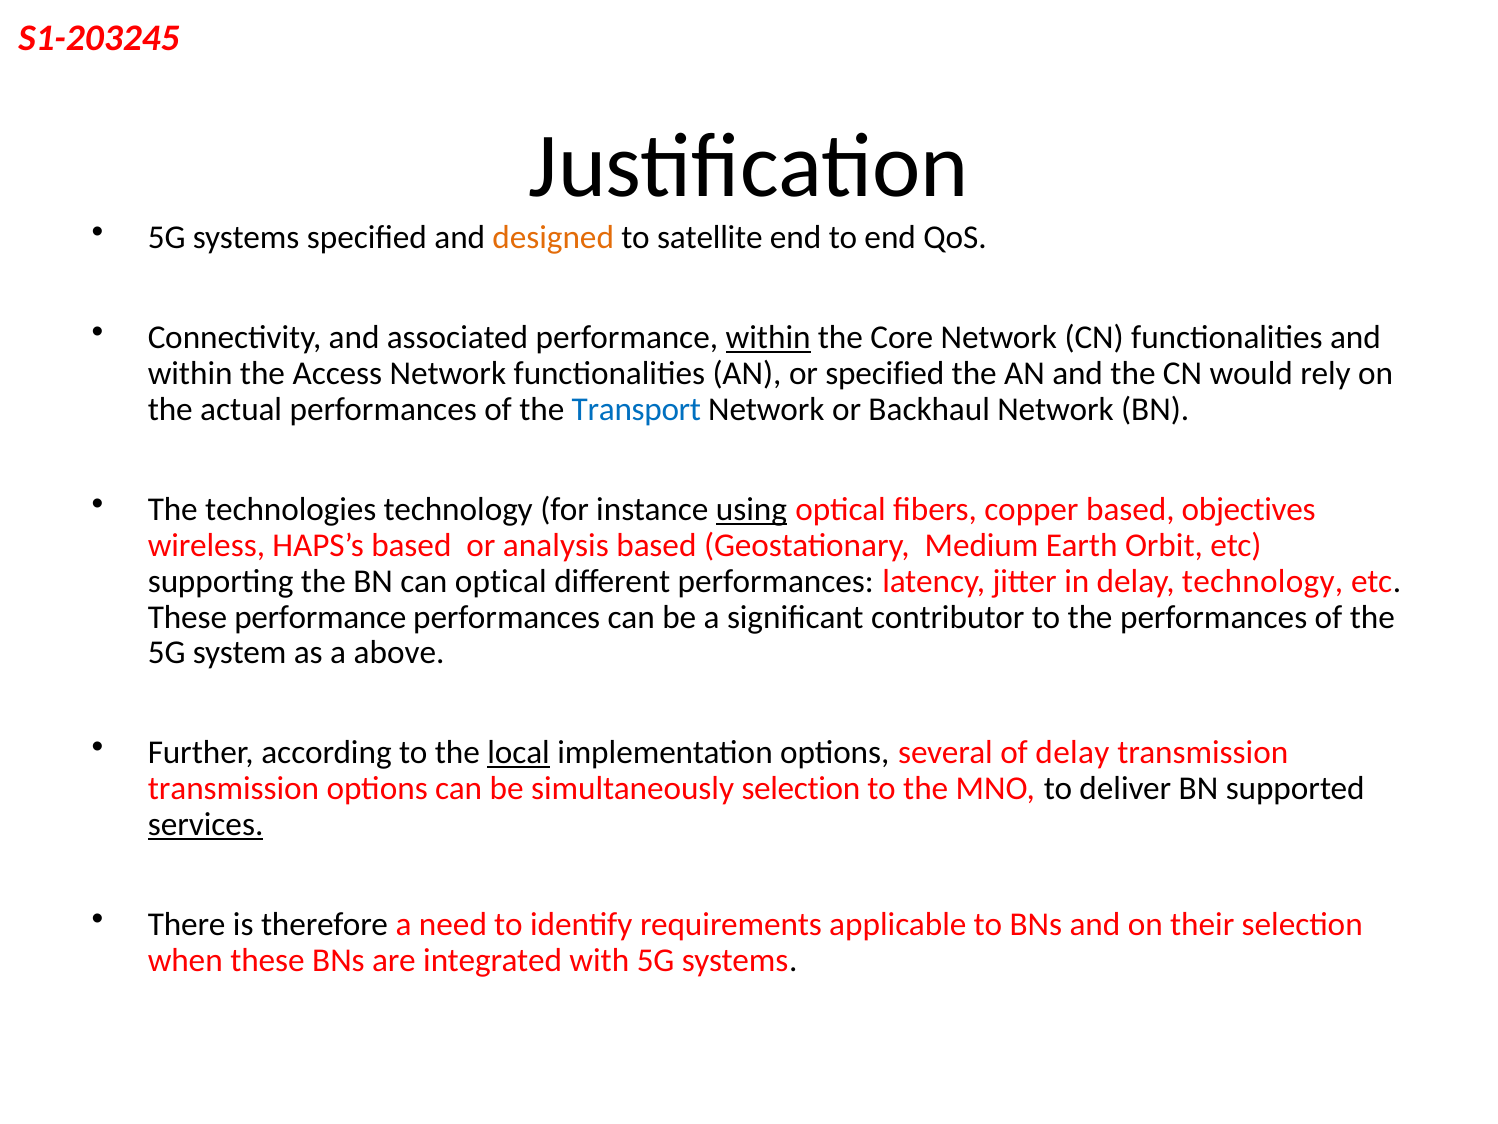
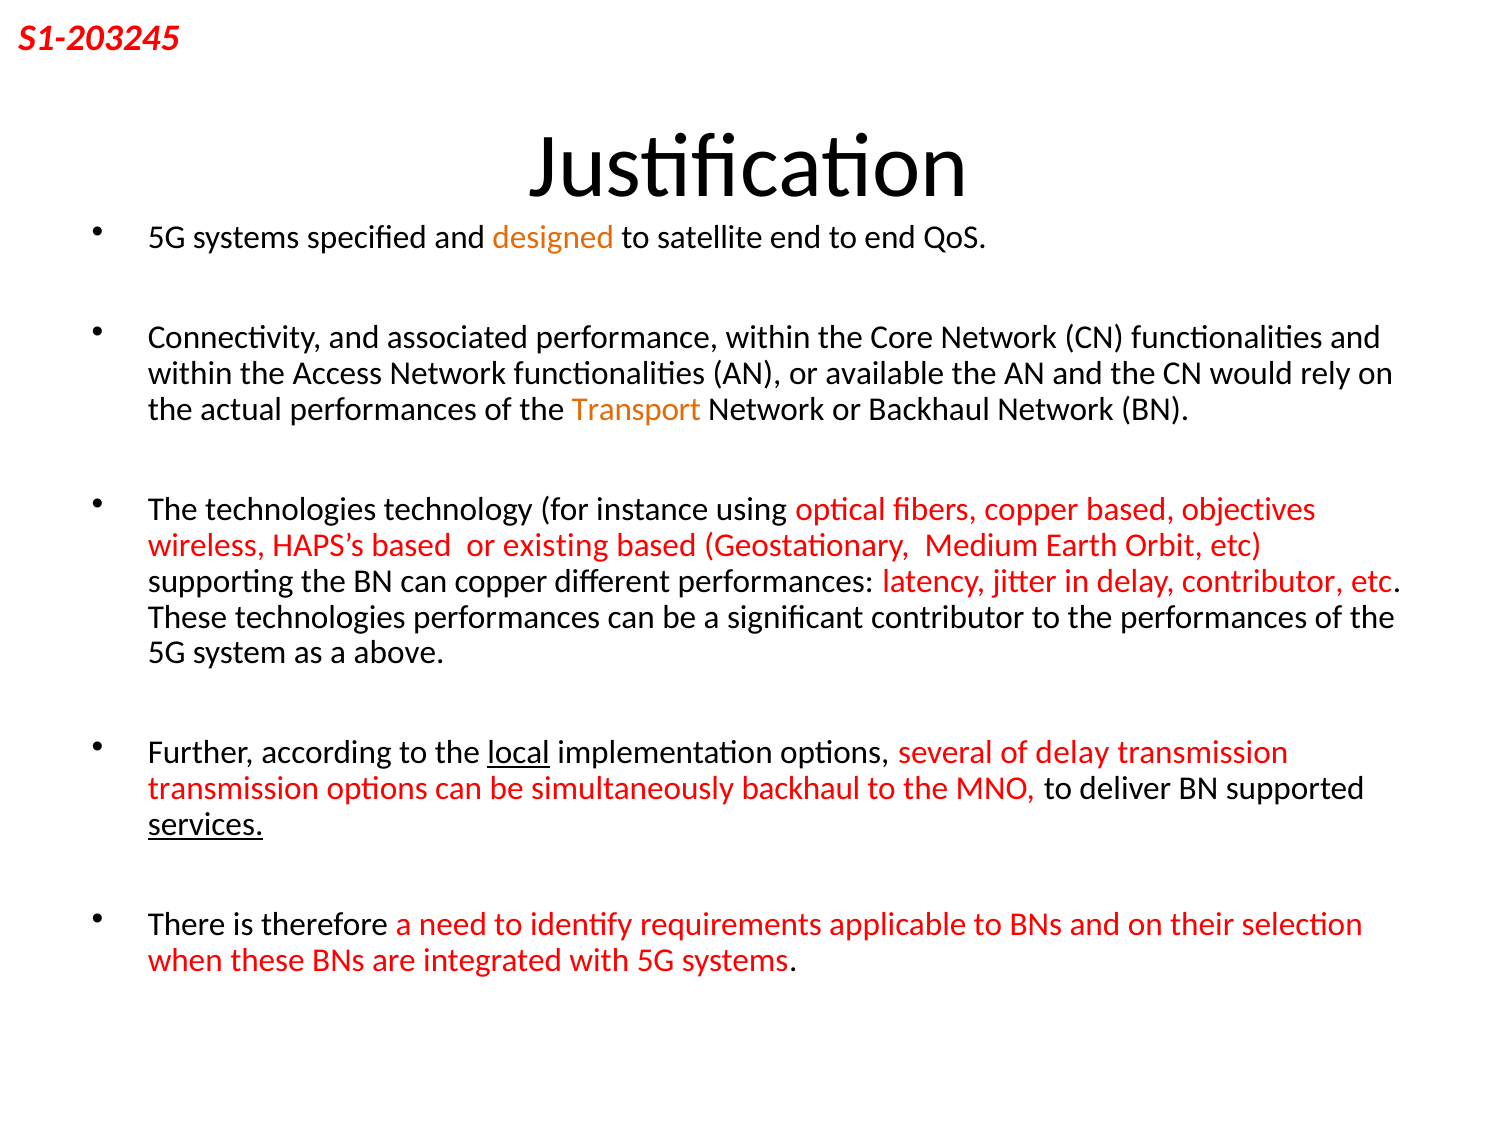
within underline: present -> none (768, 337)
or specified: specified -> available (885, 373)
Transport colour: blue -> orange (636, 409)
using underline: present -> none (751, 509)
analysis: analysis -> existing (556, 545)
can optical: optical -> copper (501, 581)
delay technology: technology -> contributor (1263, 581)
These performance: performance -> technologies (320, 617)
simultaneously selection: selection -> backhaul (801, 788)
